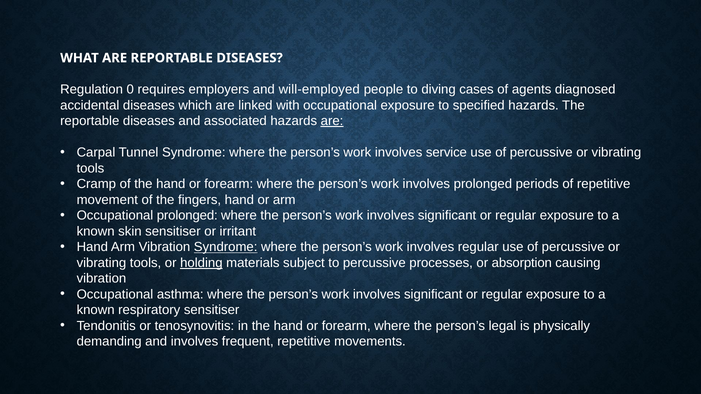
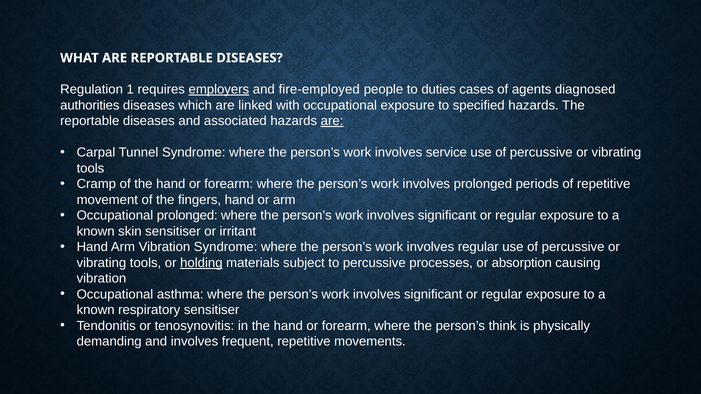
0: 0 -> 1 (130, 90)
employers underline: none -> present (219, 90)
will-employed: will-employed -> fire-employed (319, 90)
diving: diving -> duties (439, 90)
accidental: accidental -> authorities (90, 105)
Syndrome underline: present -> none (226, 247)
legal: legal -> think (503, 326)
